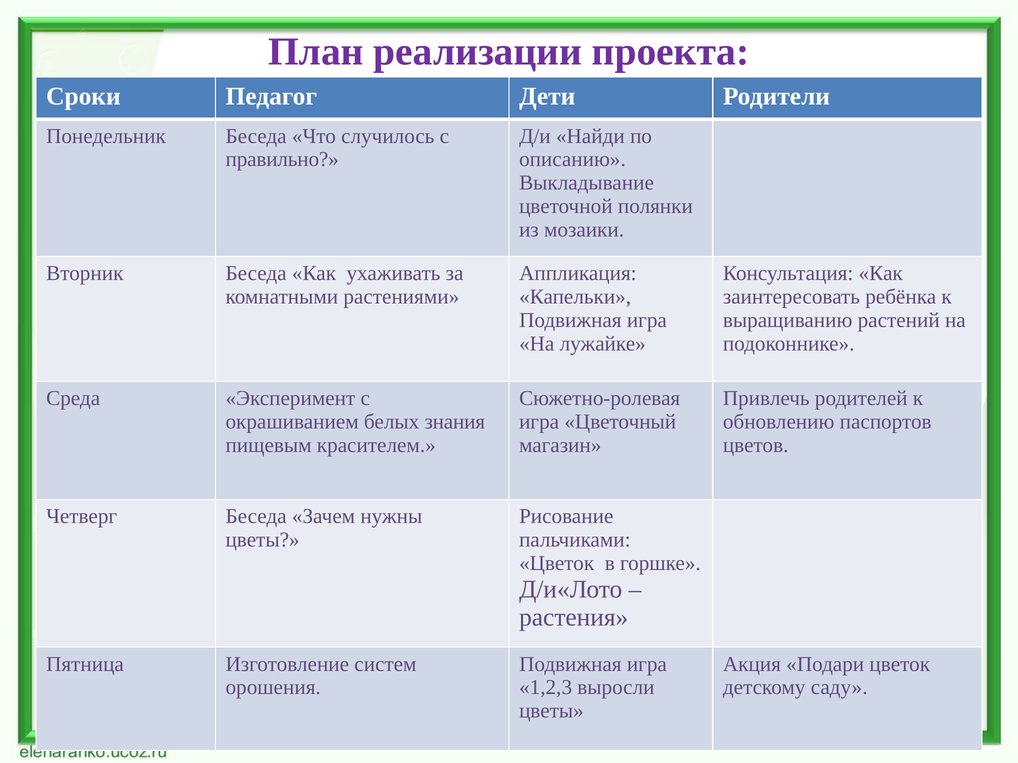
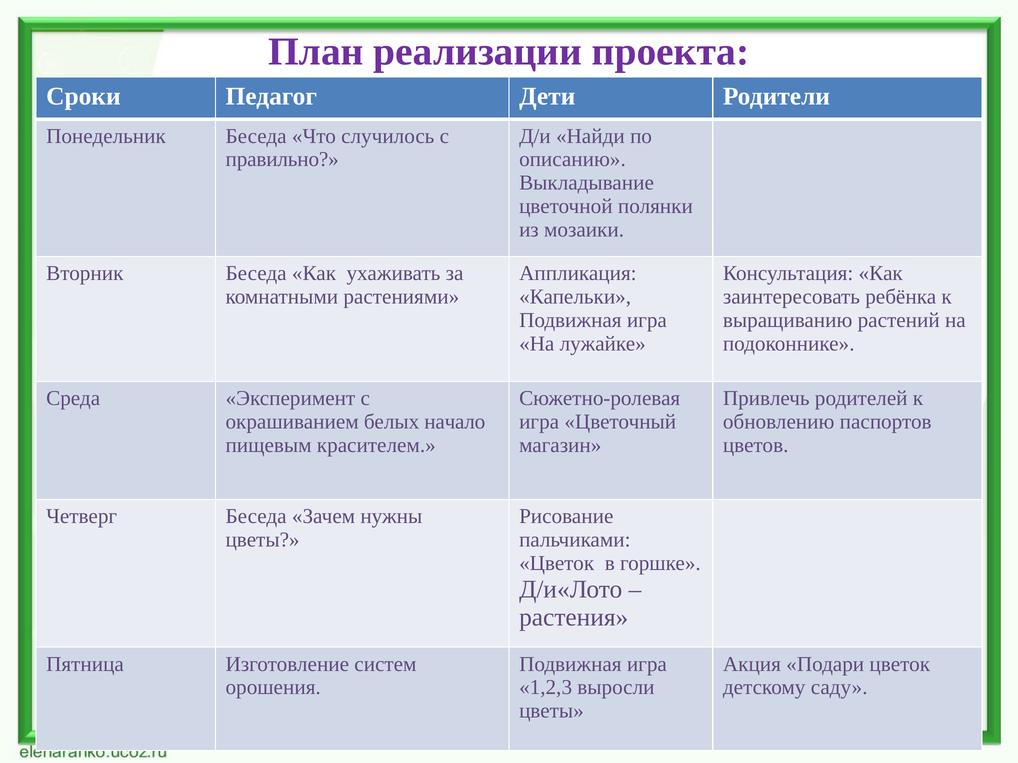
знания: знания -> начало (455, 422)
